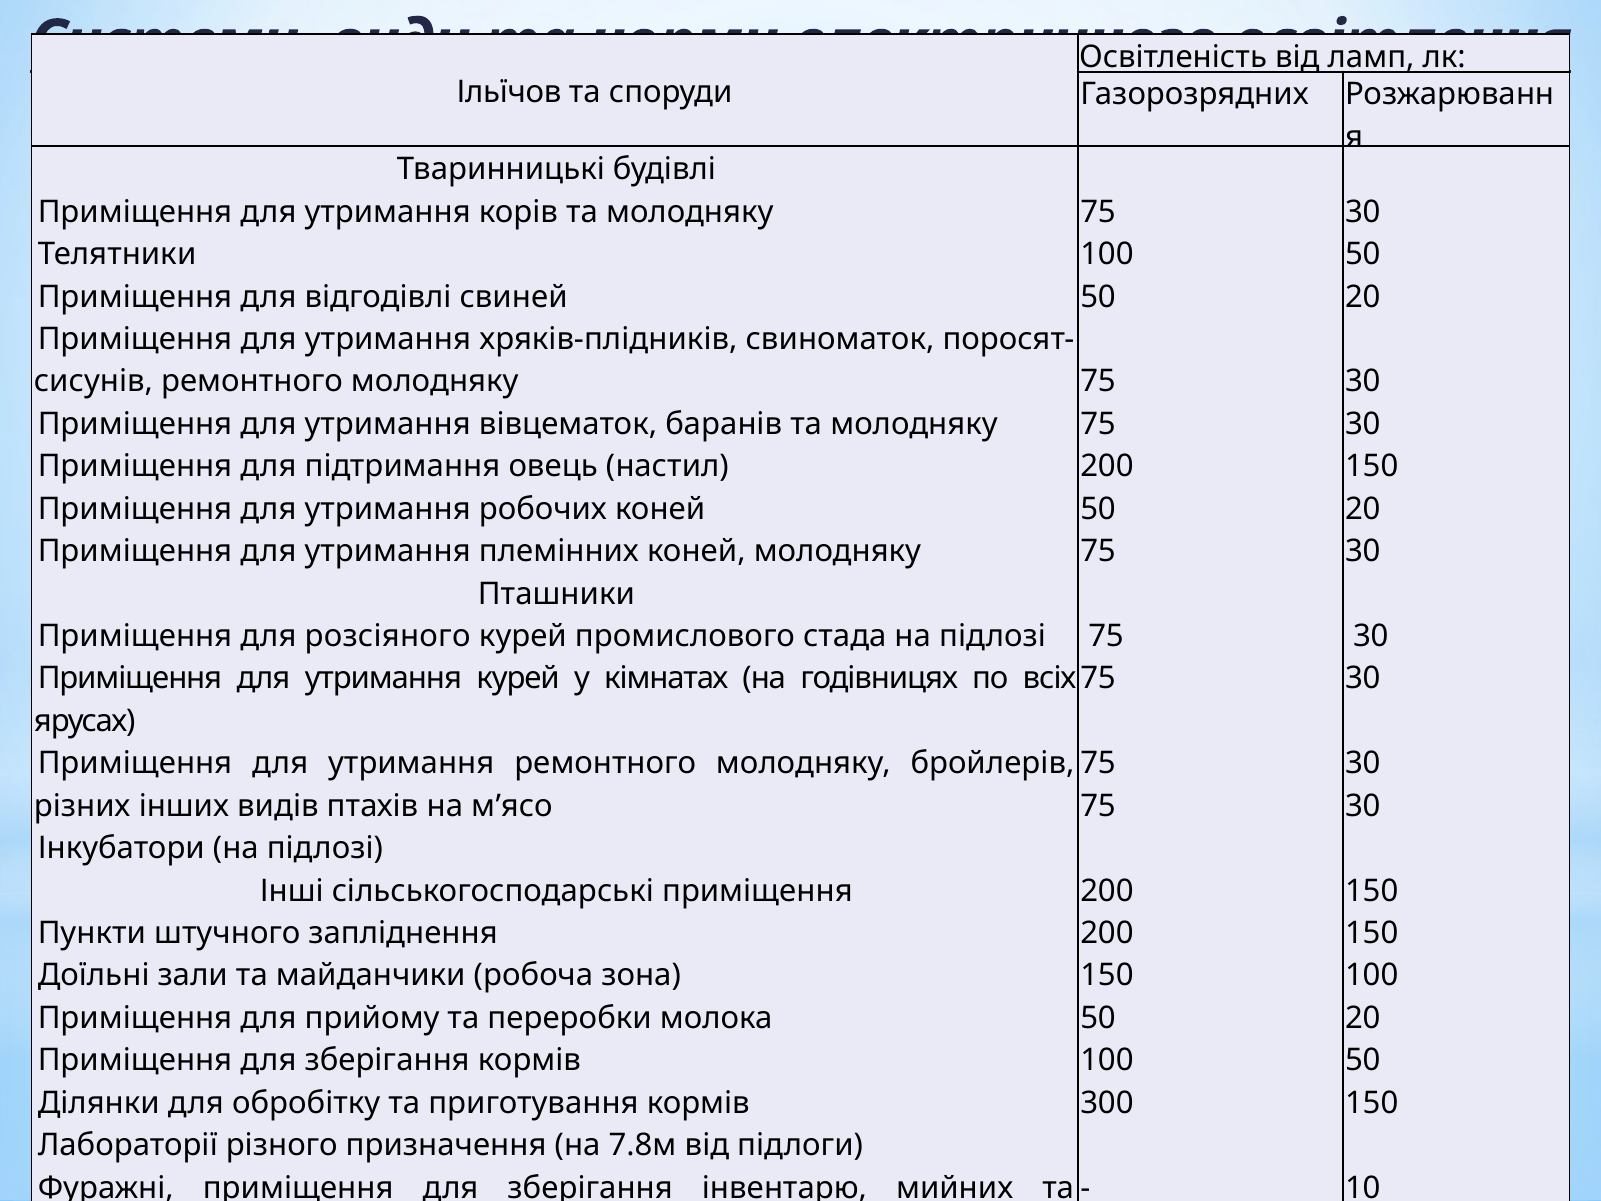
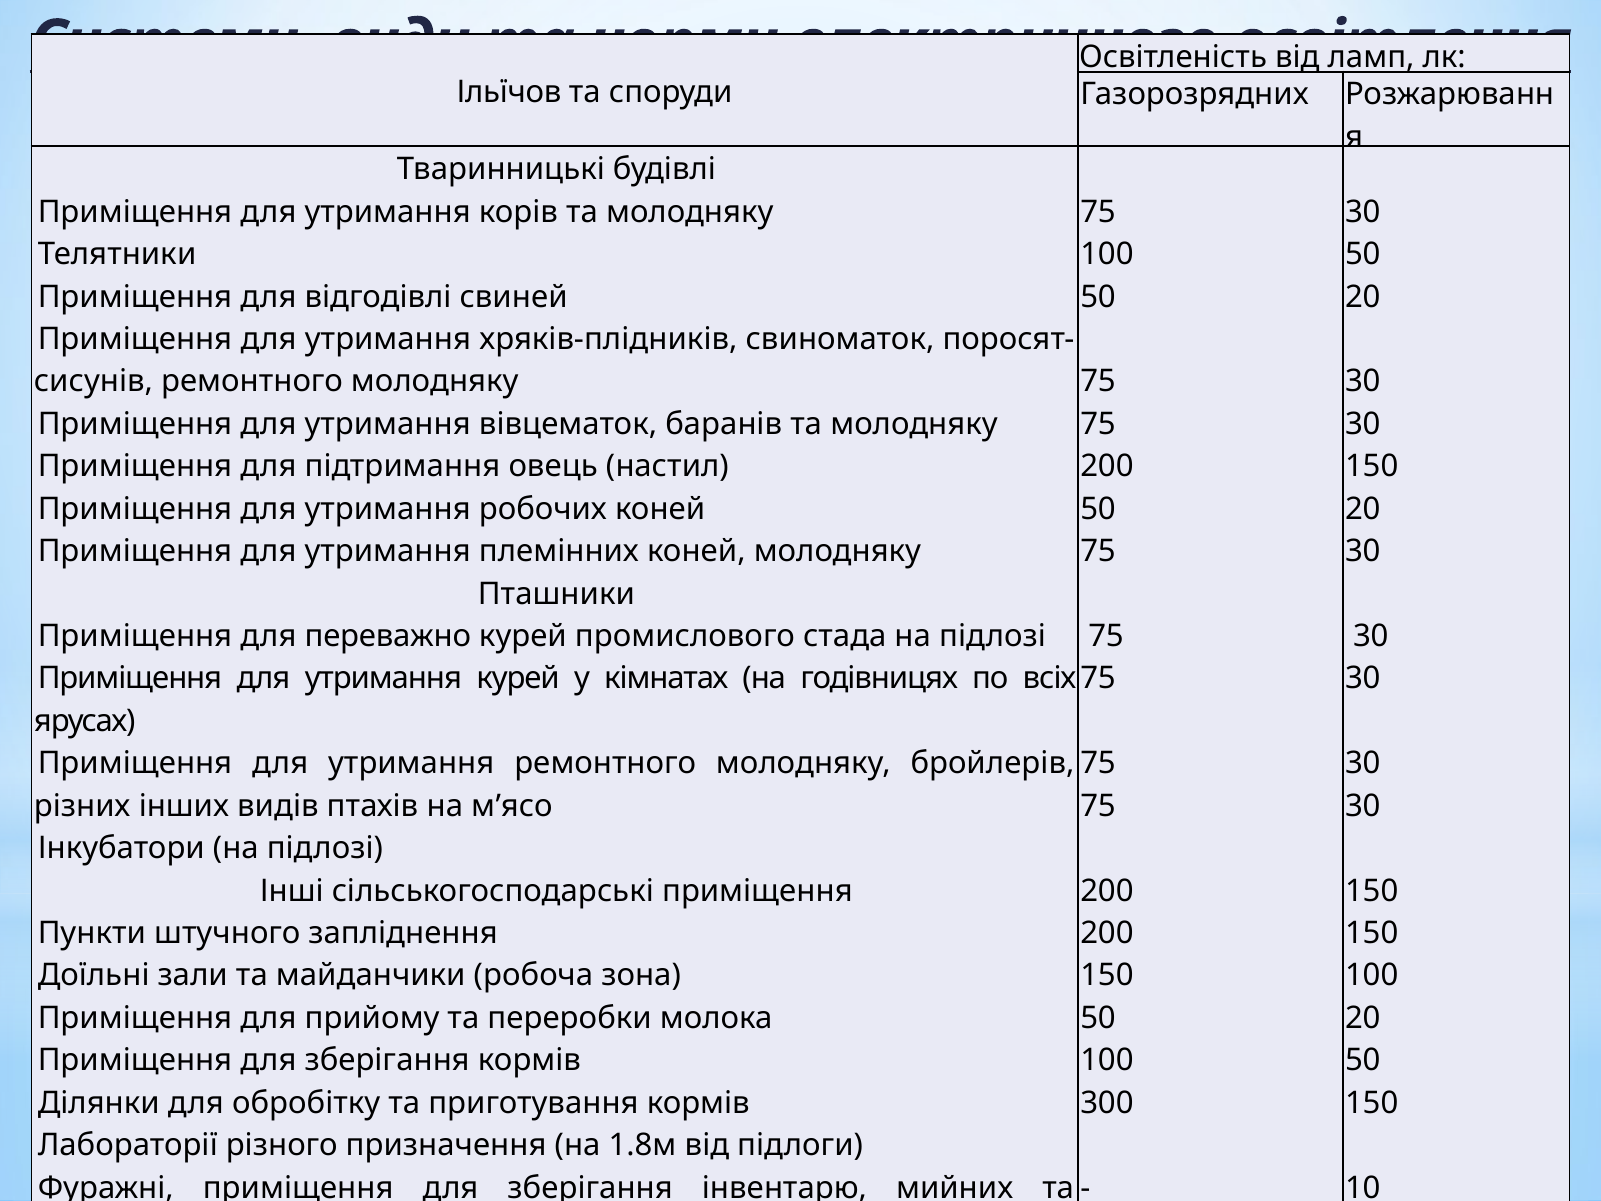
розсіяного: розсіяного -> переважно (388, 636)
7.8м: 7.8м -> 1.8м (642, 1145)
